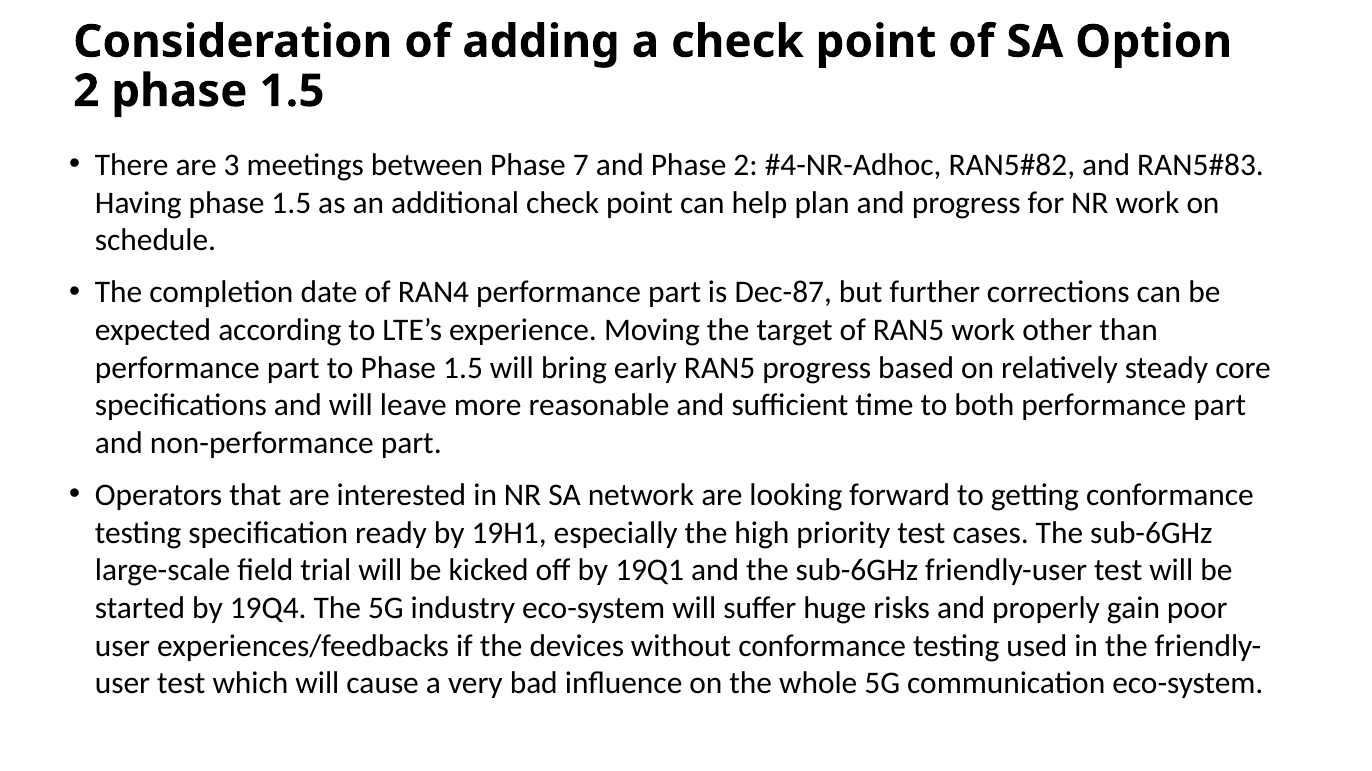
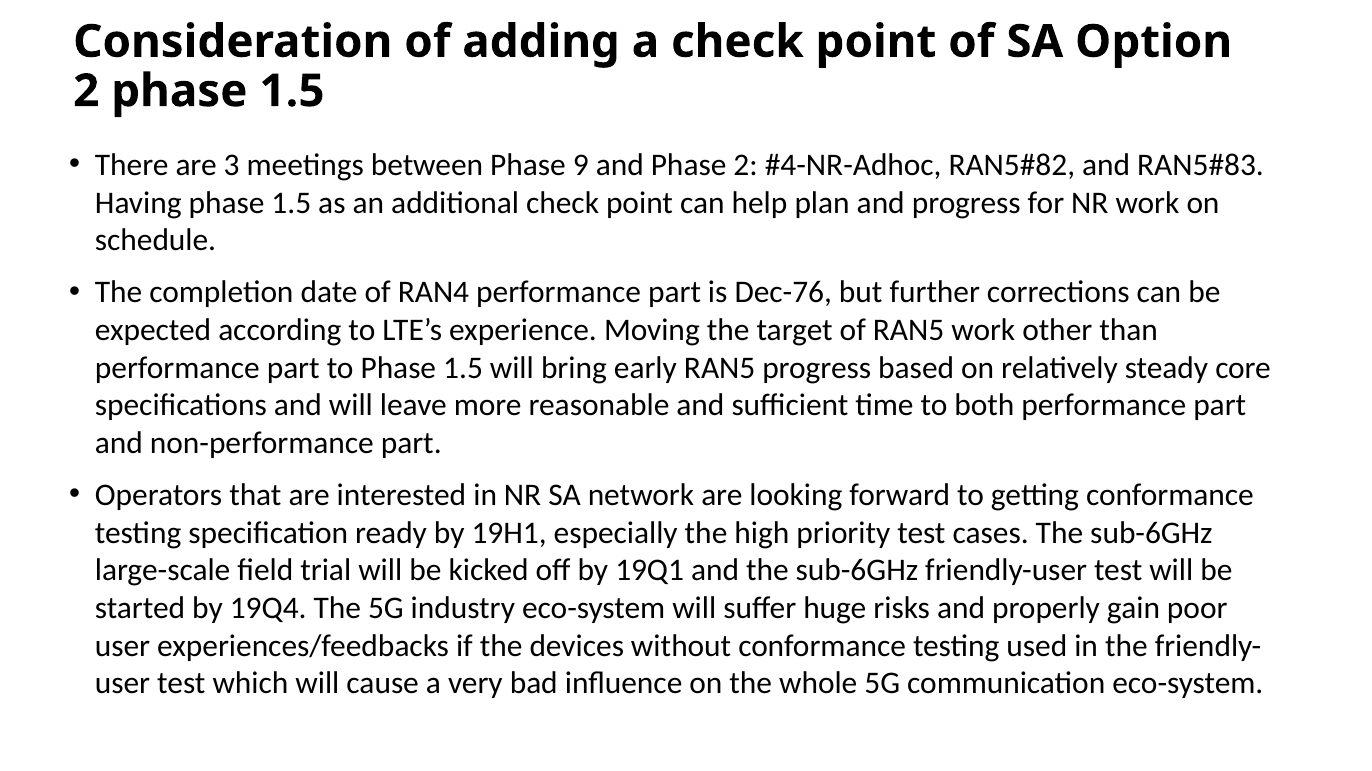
7: 7 -> 9 (581, 165)
Dec-87: Dec-87 -> Dec-76 (783, 293)
